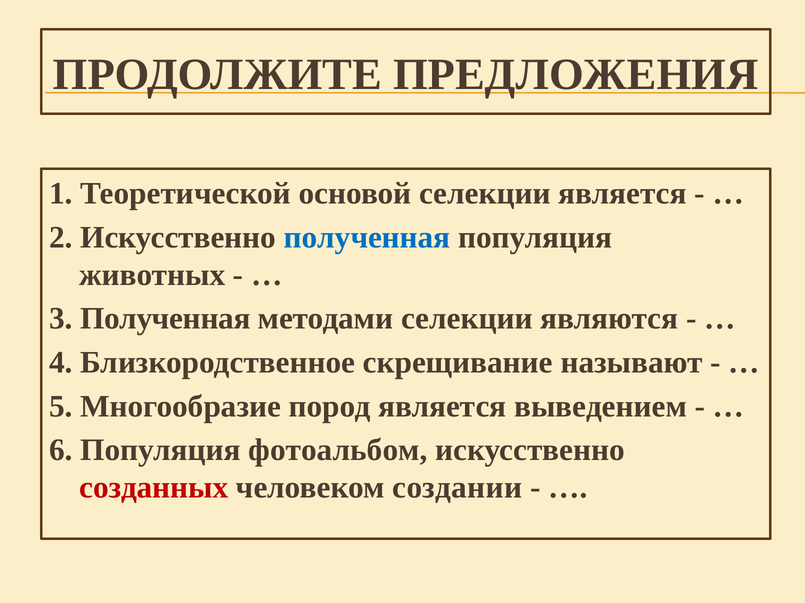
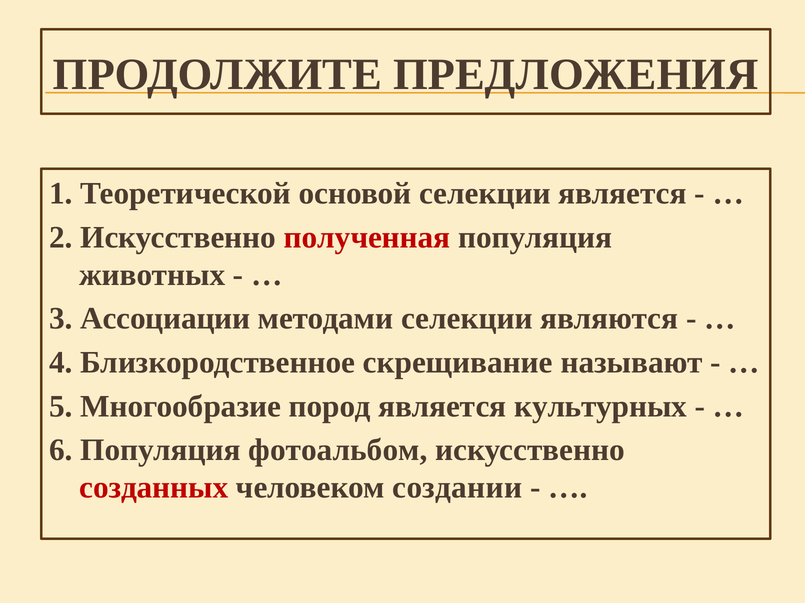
полученная colour: blue -> red (367, 238)
3 Полученная: Полученная -> Ассоциации (165, 319)
выведением: выведением -> культурных (601, 407)
